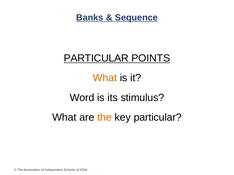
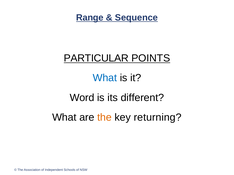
Banks: Banks -> Range (90, 18)
What colour: orange -> blue (105, 78)
stimulus: stimulus -> different (142, 98)
key particular: particular -> returning (158, 118)
